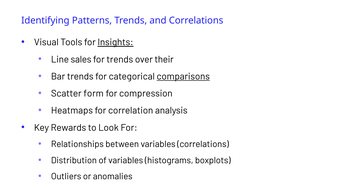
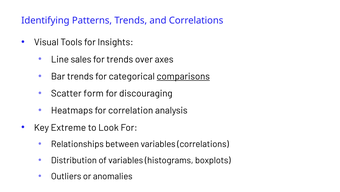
Insights underline: present -> none (115, 42)
their: their -> axes (164, 59)
compression: compression -> discouraging (146, 93)
Rewards: Rewards -> Extreme (68, 127)
